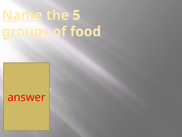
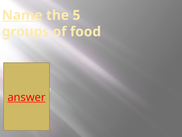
answer underline: none -> present (26, 97)
